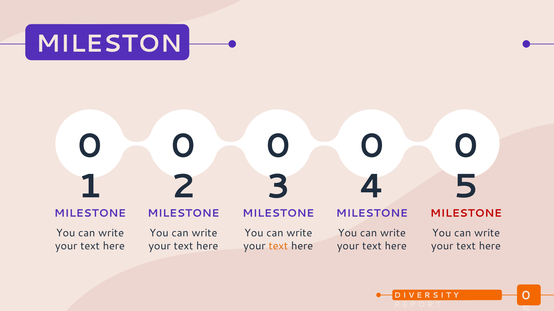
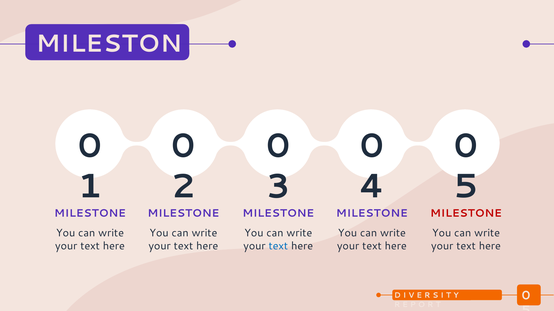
text colour: orange -> blue (278, 246)
